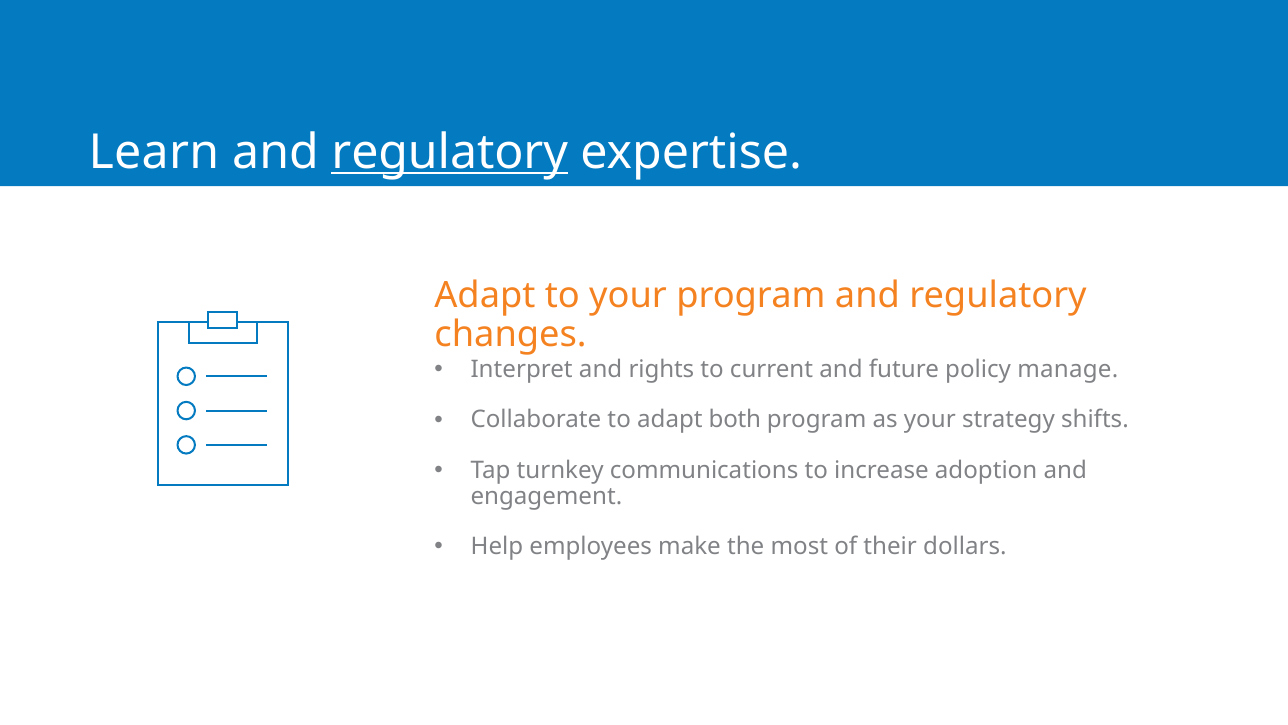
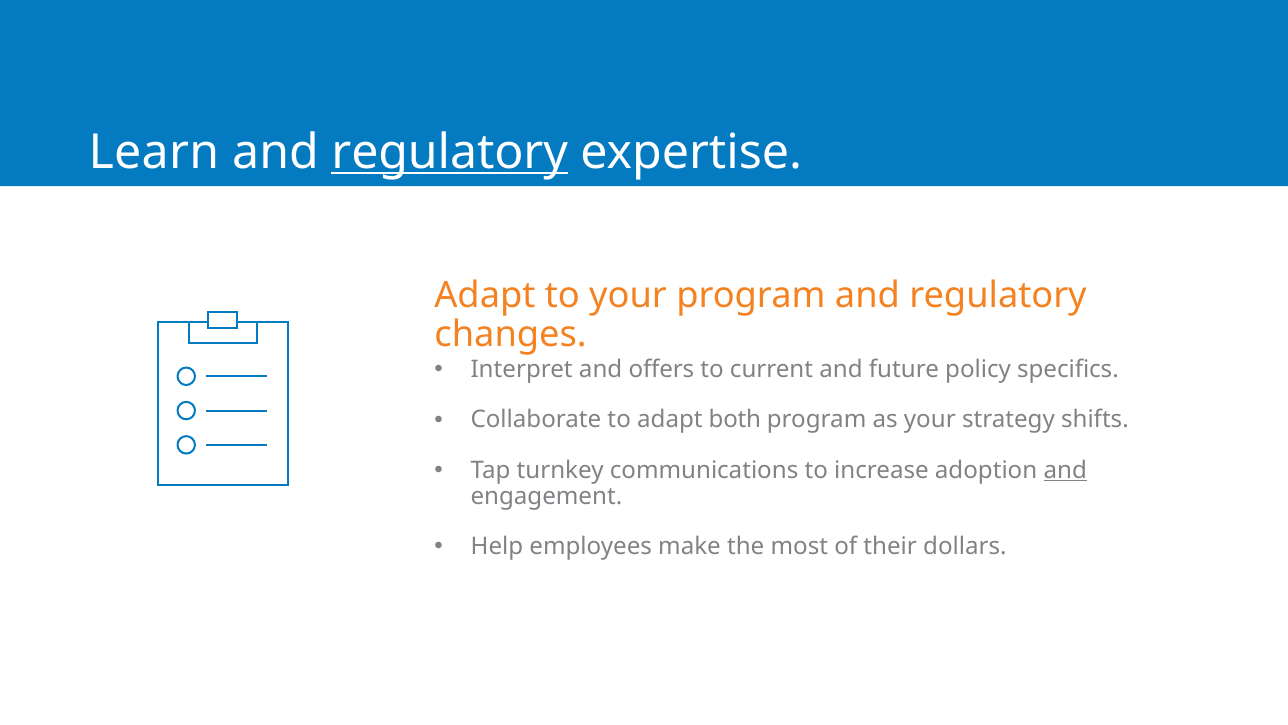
rights: rights -> offers (661, 369)
manage: manage -> specifics (1068, 369)
and underline: none -> present (1065, 470)
